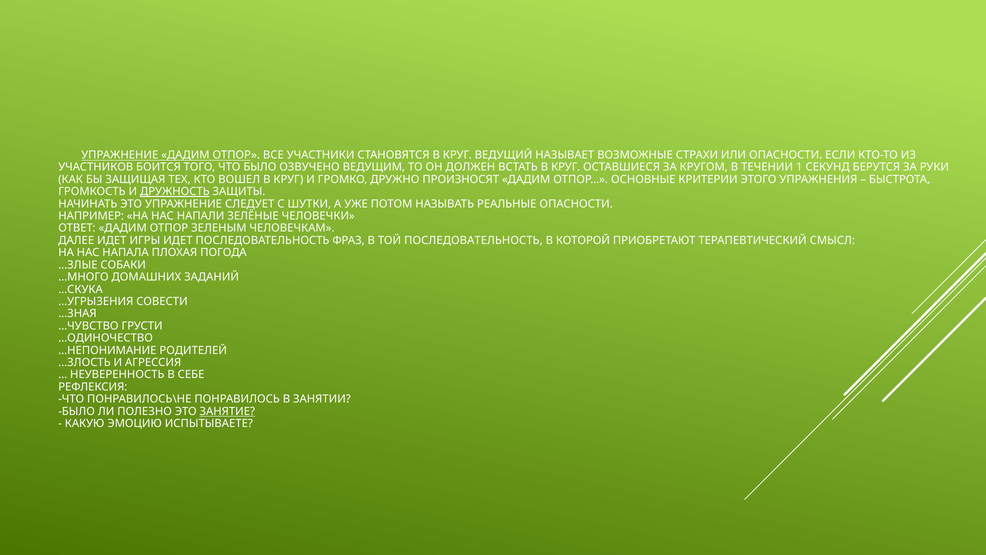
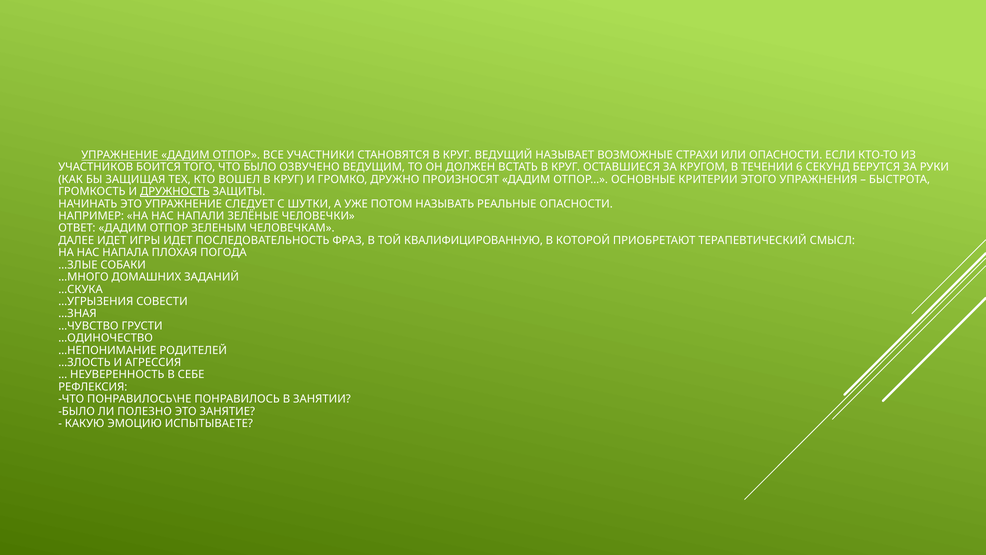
1: 1 -> 6 (799, 167)
ТОЙ ПОСЛЕДОВАТЕЛЬНОСТЬ: ПОСЛЕДОВАТЕЛЬНОСТЬ -> КВАЛИФИЦИРОВАННУЮ (474, 240)
ЗАНЯТИЕ underline: present -> none (227, 411)
